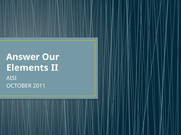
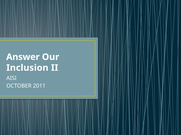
Elements: Elements -> Inclusion (27, 68)
